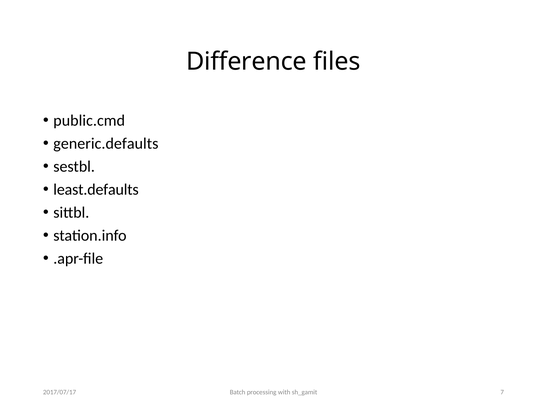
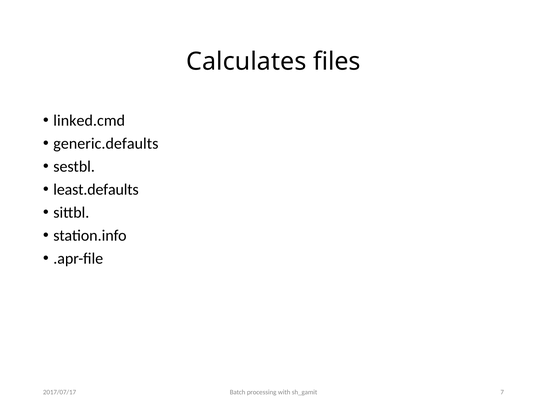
Difference: Difference -> Calculates (246, 61)
public.cmd: public.cmd -> linked.cmd (89, 120)
